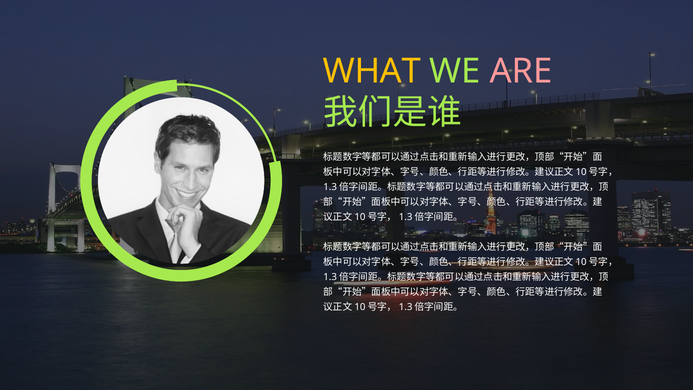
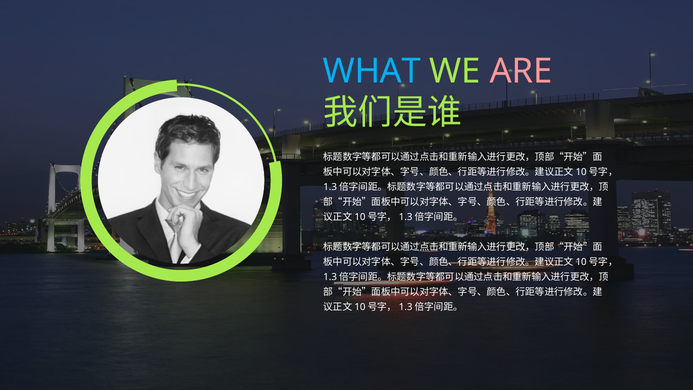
WHAT colour: yellow -> light blue (372, 71)
